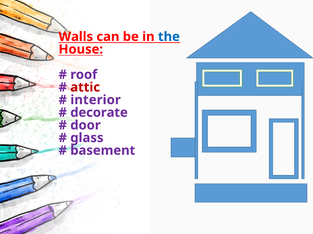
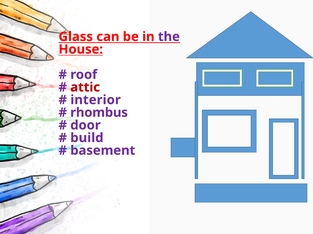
Walls: Walls -> Glass (76, 37)
the colour: blue -> purple (169, 37)
decorate: decorate -> rhombus (99, 113)
glass: glass -> build (87, 138)
